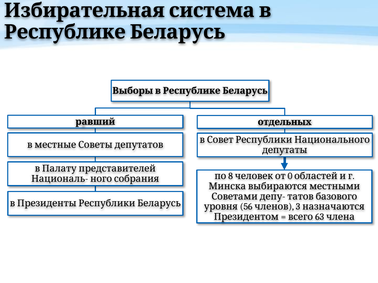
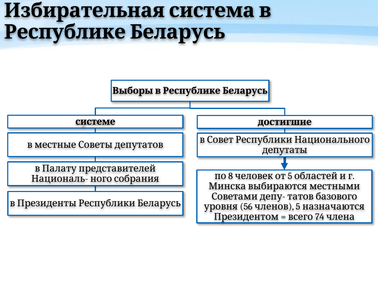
равший: равший -> системе (95, 122)
отдельных: отдельных -> достигшие (285, 122)
8 0: 0 -> 5 (290, 176)
3: 3 -> 5 (298, 207)
63: 63 -> 74 (320, 217)
